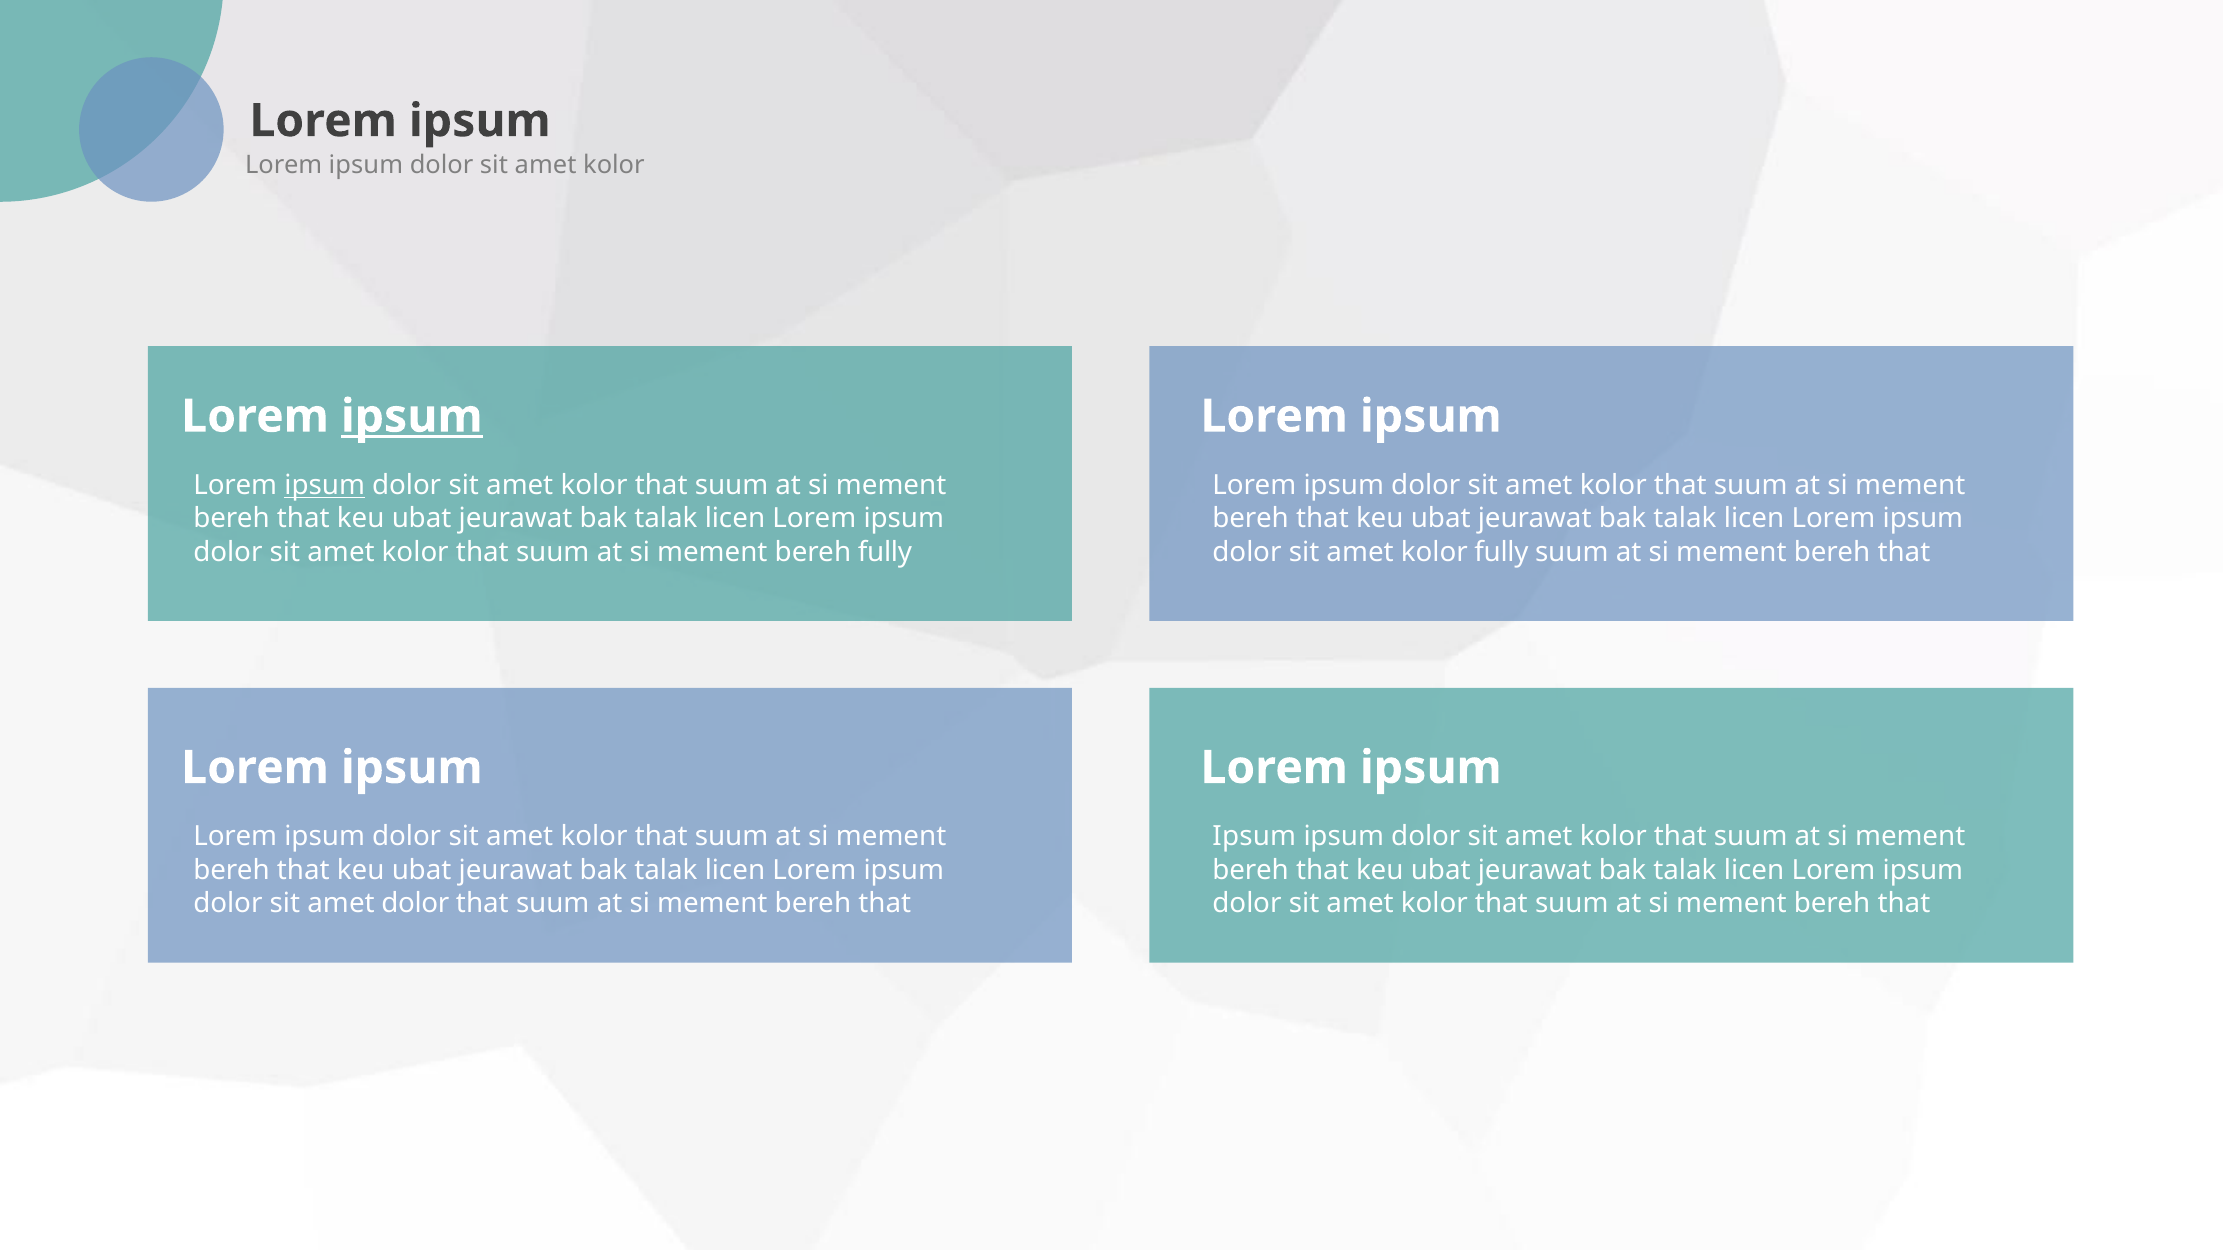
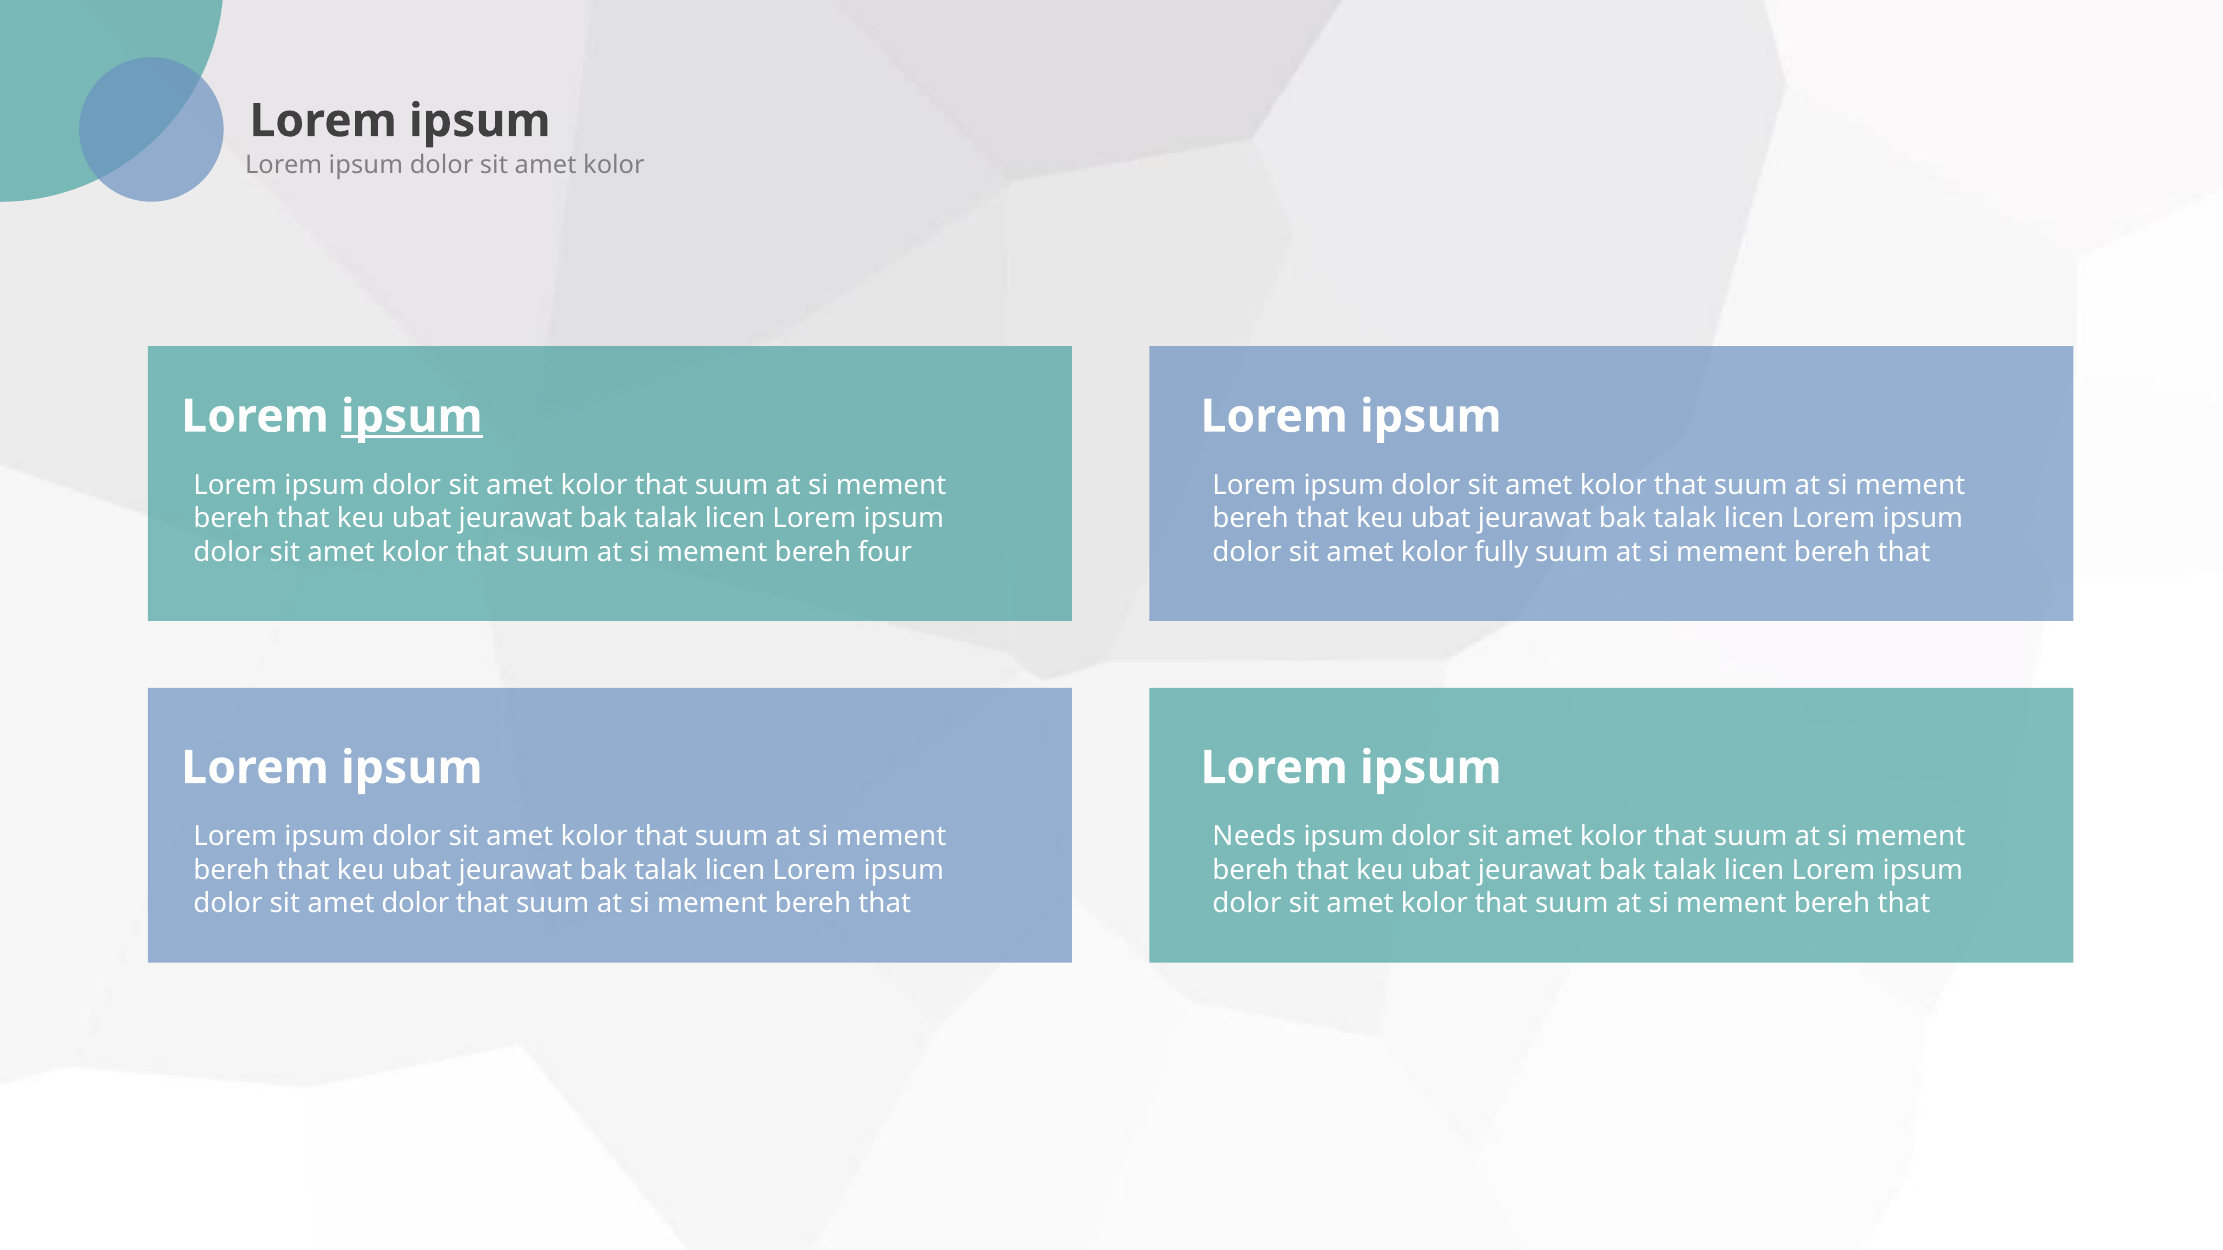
ipsum underline: present -> none (325, 486)
bereh fully: fully -> four (885, 552)
Ipsum: Ipsum -> Needs (1254, 837)
